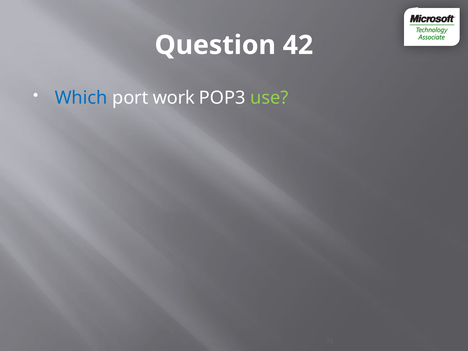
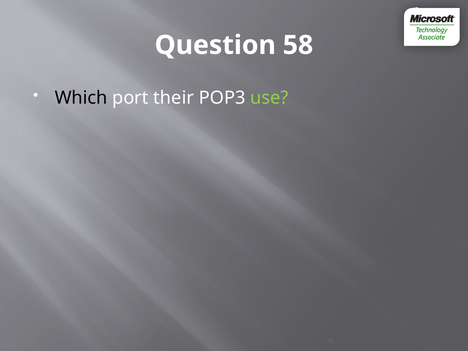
42: 42 -> 58 (298, 45)
Which colour: blue -> black (81, 98)
work: work -> their (174, 98)
